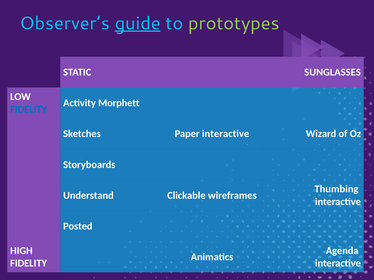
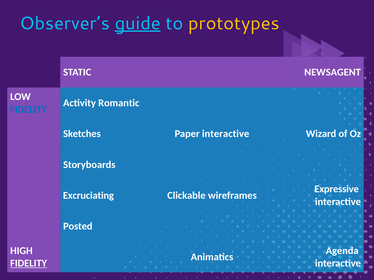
prototypes colour: light green -> yellow (234, 23)
SUNGLASSES: SUNGLASSES -> NEWSAGENT (333, 72)
Morphett: Morphett -> Romantic (119, 103)
Thumbing: Thumbing -> Expressive (337, 189)
Understand: Understand -> Excruciating (88, 196)
FIDELITY underline: none -> present (29, 264)
